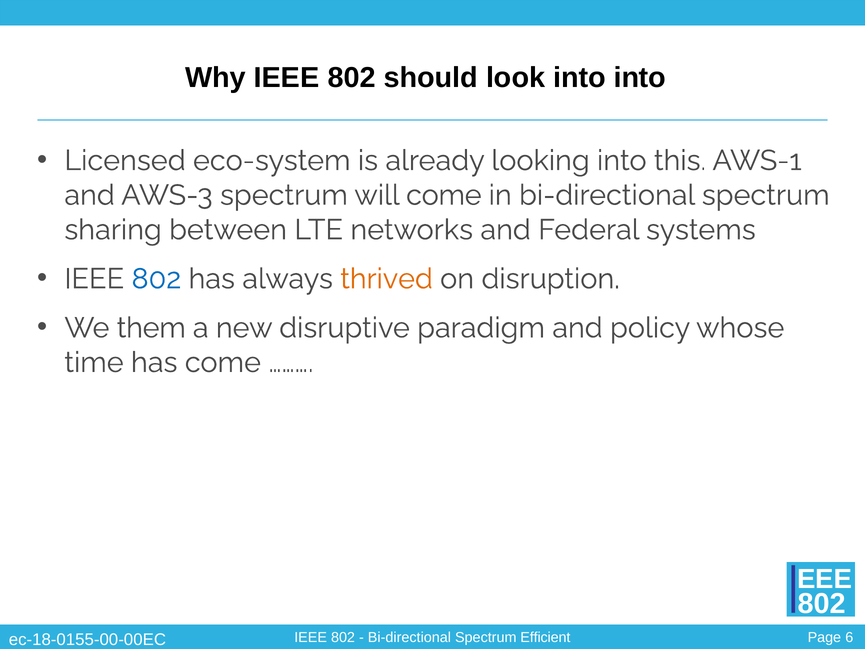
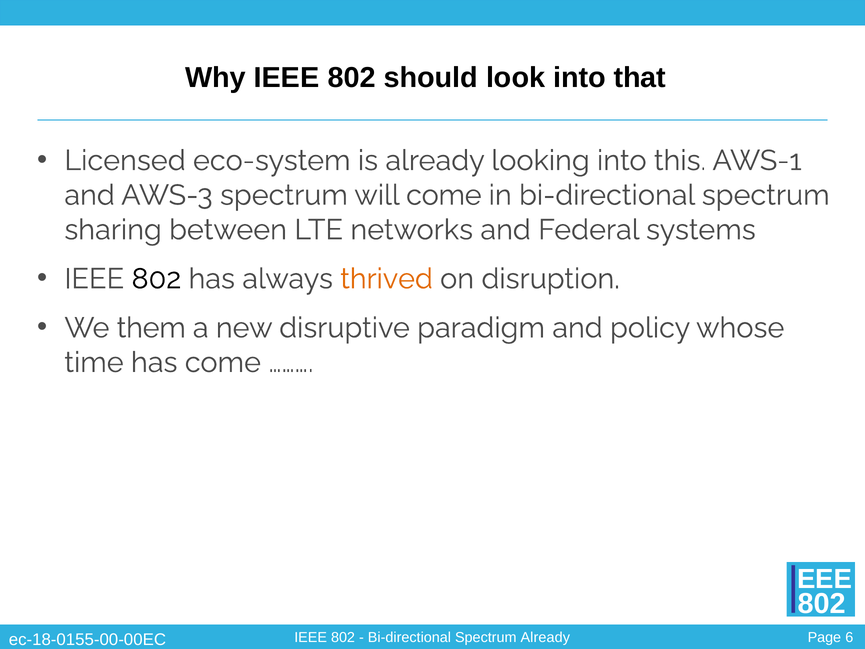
into into: into -> that (640, 78)
802 colour: blue -> black (156, 279)
Spectrum Efficient: Efficient -> Already (545, 637)
